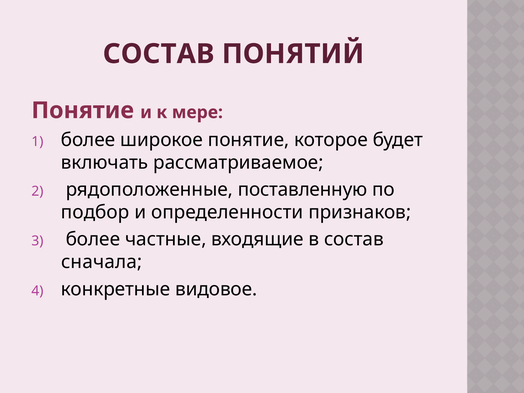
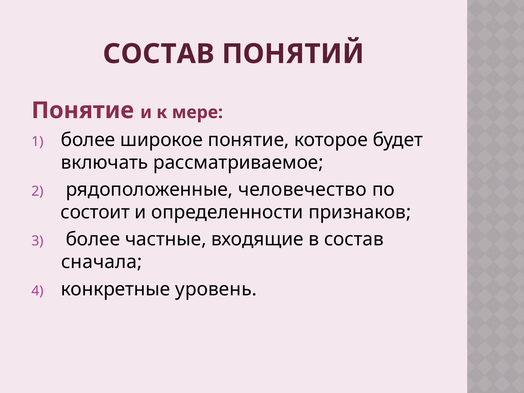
поставленную: поставленную -> человечество (302, 190)
подбор: подбор -> состоит (95, 212)
видовое: видовое -> уровень (216, 289)
